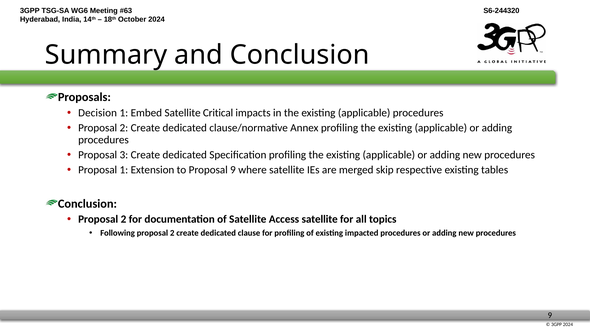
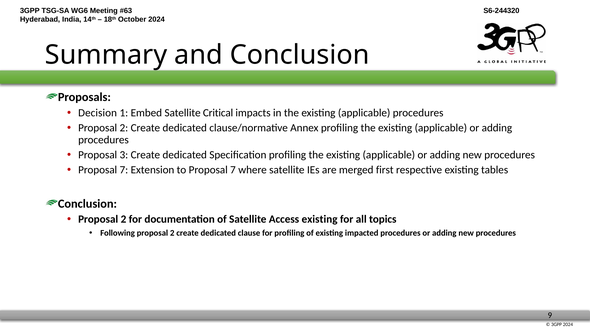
1: 1 -> 7 (124, 170)
to Proposal 9: 9 -> 7 (233, 170)
skip: skip -> first (385, 170)
Access satellite: satellite -> existing (320, 219)
